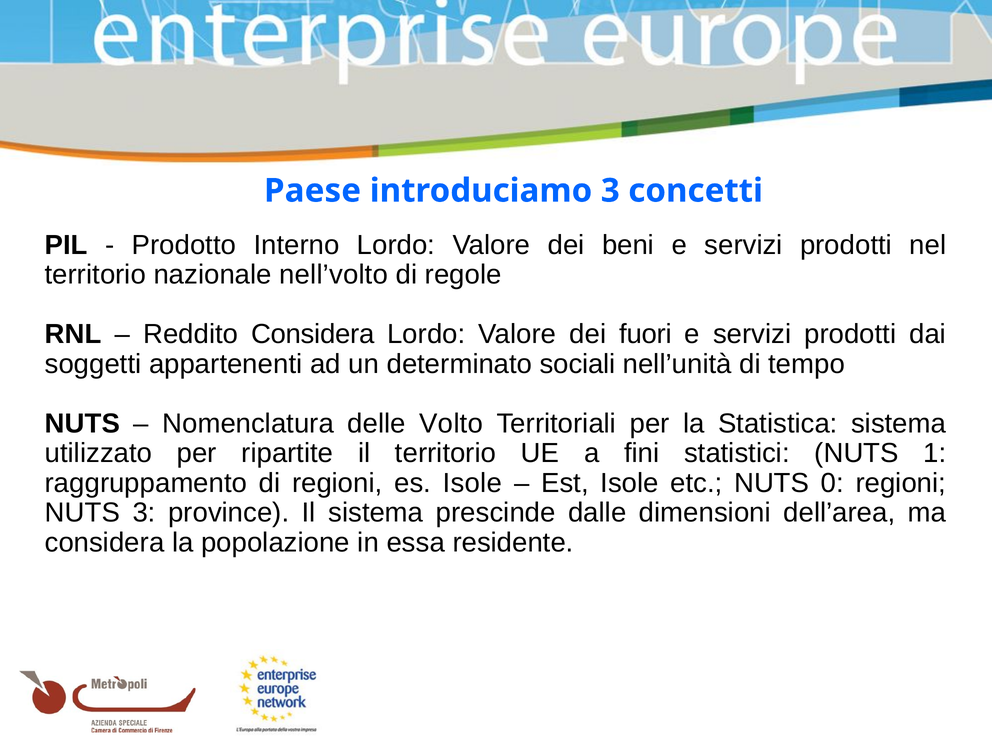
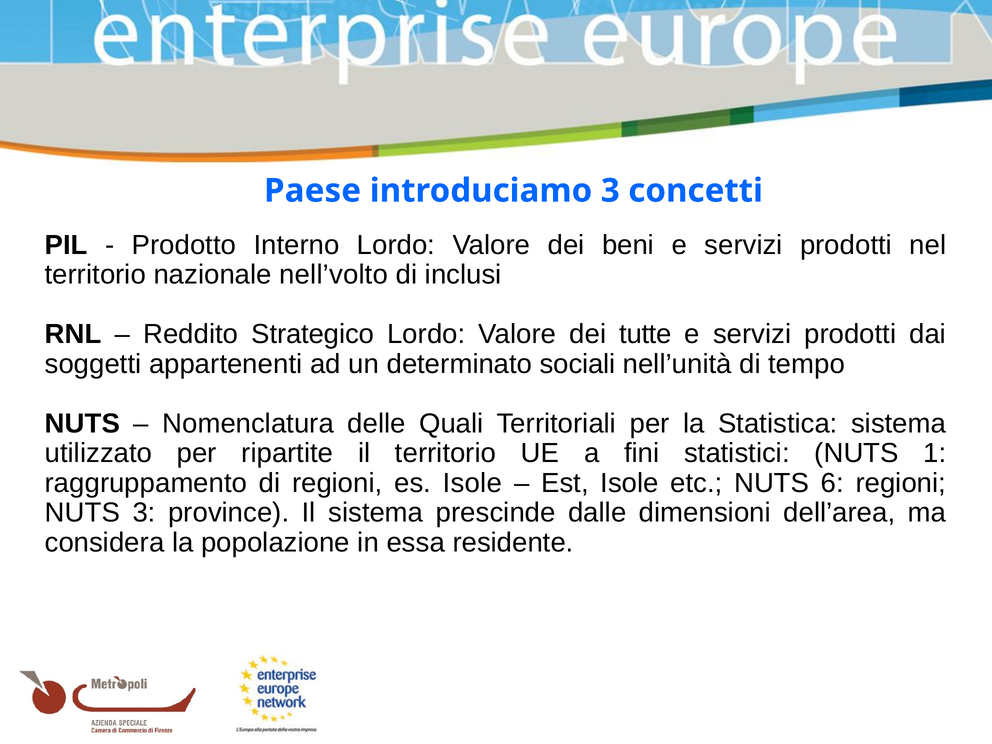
regole: regole -> inclusi (463, 275)
Reddito Considera: Considera -> Strategico (313, 334)
fuori: fuori -> tutte (645, 334)
Volto: Volto -> Quali (451, 424)
0: 0 -> 6 (832, 483)
